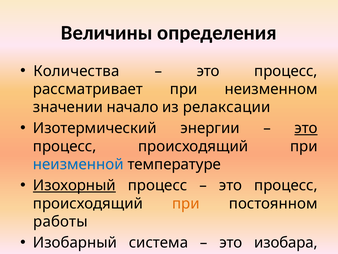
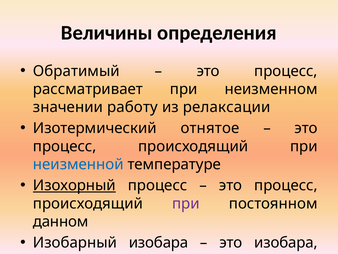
Количества: Количества -> Обратимый (76, 71)
начало: начало -> работу (132, 107)
энергии: энергии -> отнятое (210, 128)
это underline: present -> none (306, 128)
при colour: orange -> purple (186, 203)
работы: работы -> данном (61, 221)
Изобарный система: система -> изобара (159, 242)
